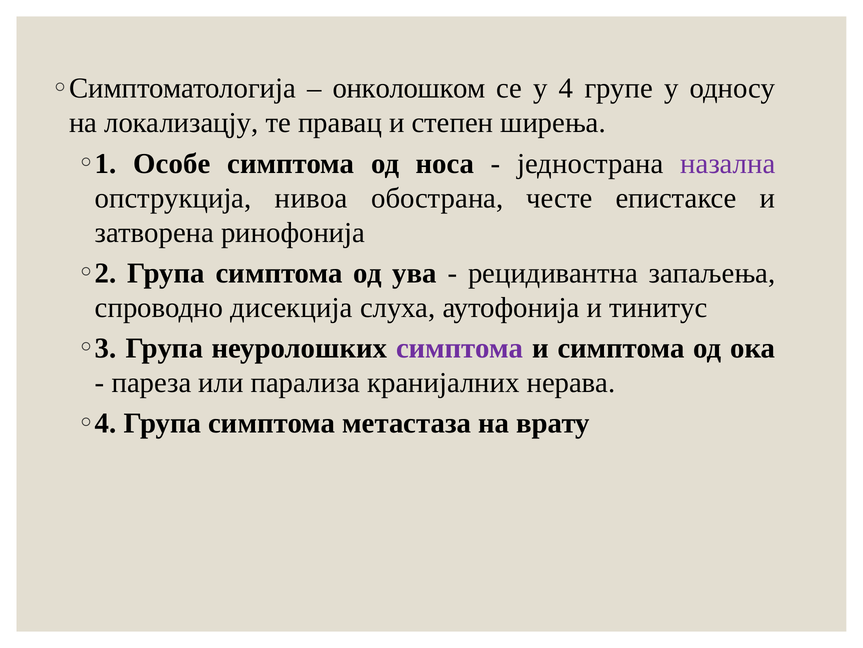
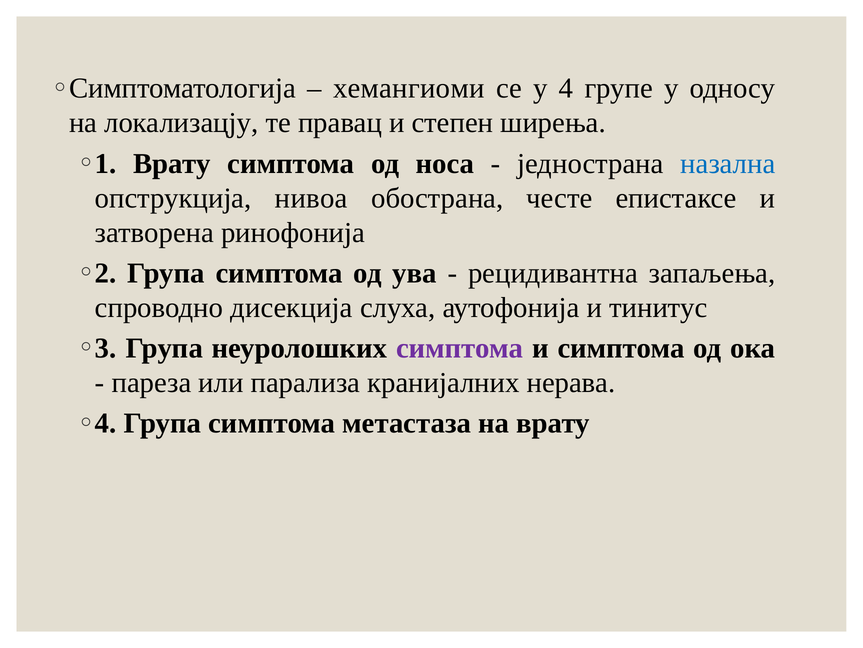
онколошком: онколошком -> хемангиоми (409, 88)
Особе: Особе -> Врату (172, 163)
назална colour: purple -> blue (728, 163)
